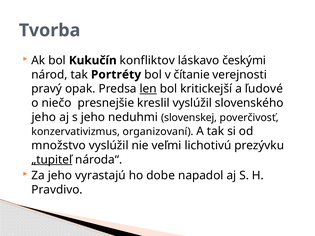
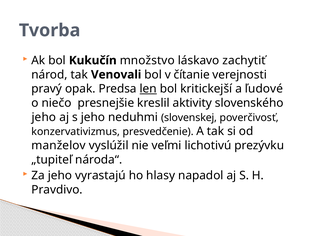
konfliktov: konfliktov -> množstvo (147, 61)
českými: českými -> zachytiť (244, 61)
Portréty: Portréty -> Venovali (116, 75)
kreslil vyslúžil: vyslúžil -> aktivity (192, 103)
organizovaní: organizovaní -> presvedčenie (158, 132)
množstvo: množstvo -> manželov (59, 146)
„tupiteľ underline: present -> none (52, 160)
dobe: dobe -> hlasy (161, 176)
